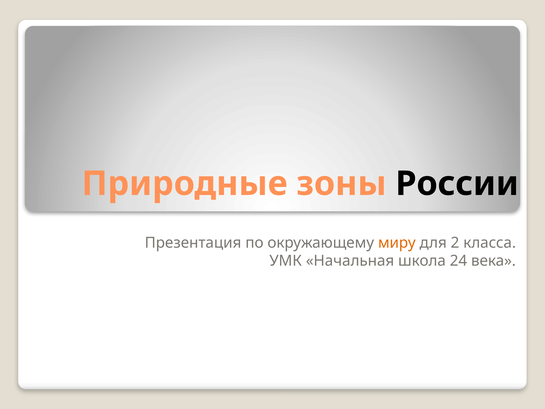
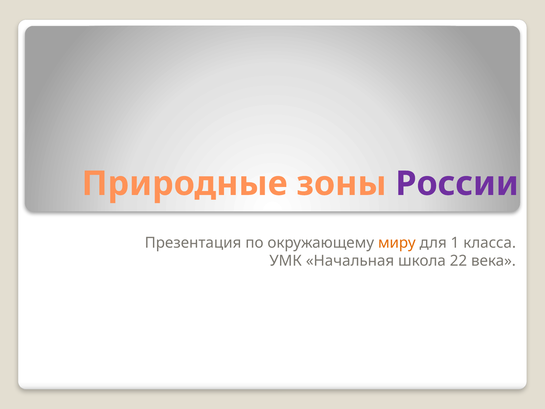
России colour: black -> purple (457, 184)
2: 2 -> 1 (455, 243)
24: 24 -> 22 (458, 261)
